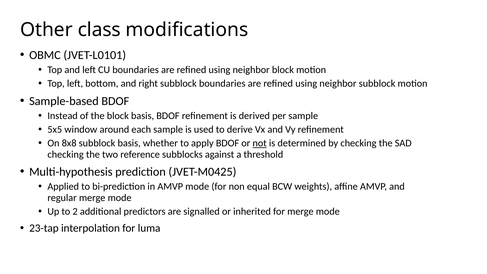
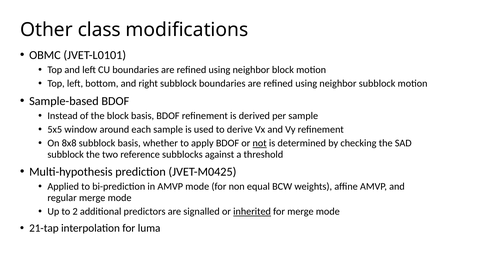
checking: checking -> subblock (66, 154)
inherited underline: none -> present (252, 211)
23-tap: 23-tap -> 21-tap (44, 228)
